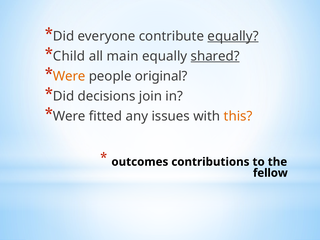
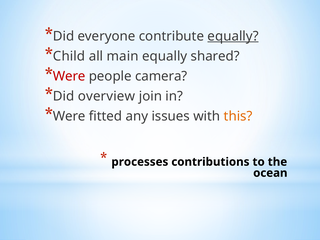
shared underline: present -> none (215, 56)
Were colour: orange -> red (69, 76)
original: original -> camera (161, 76)
decisions: decisions -> overview (106, 96)
outcomes: outcomes -> processes (140, 162)
fellow: fellow -> ocean (270, 173)
